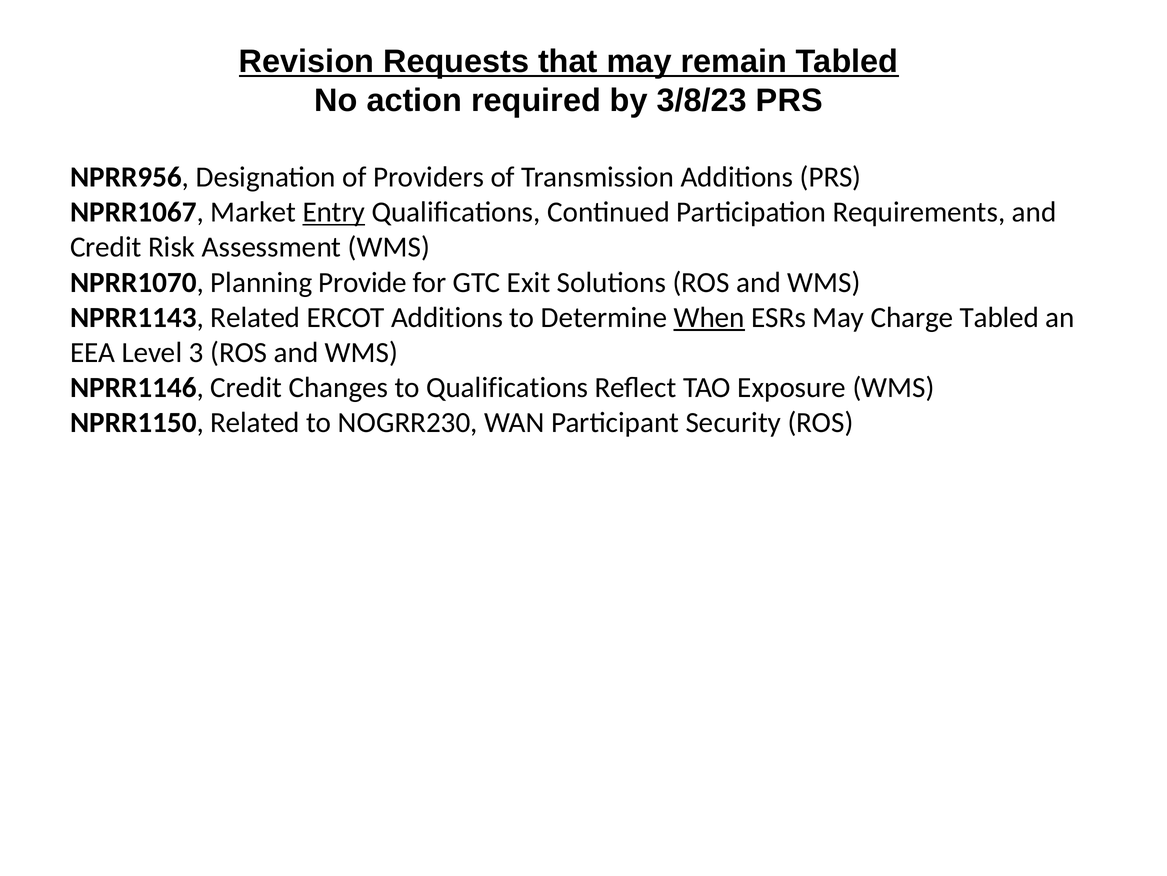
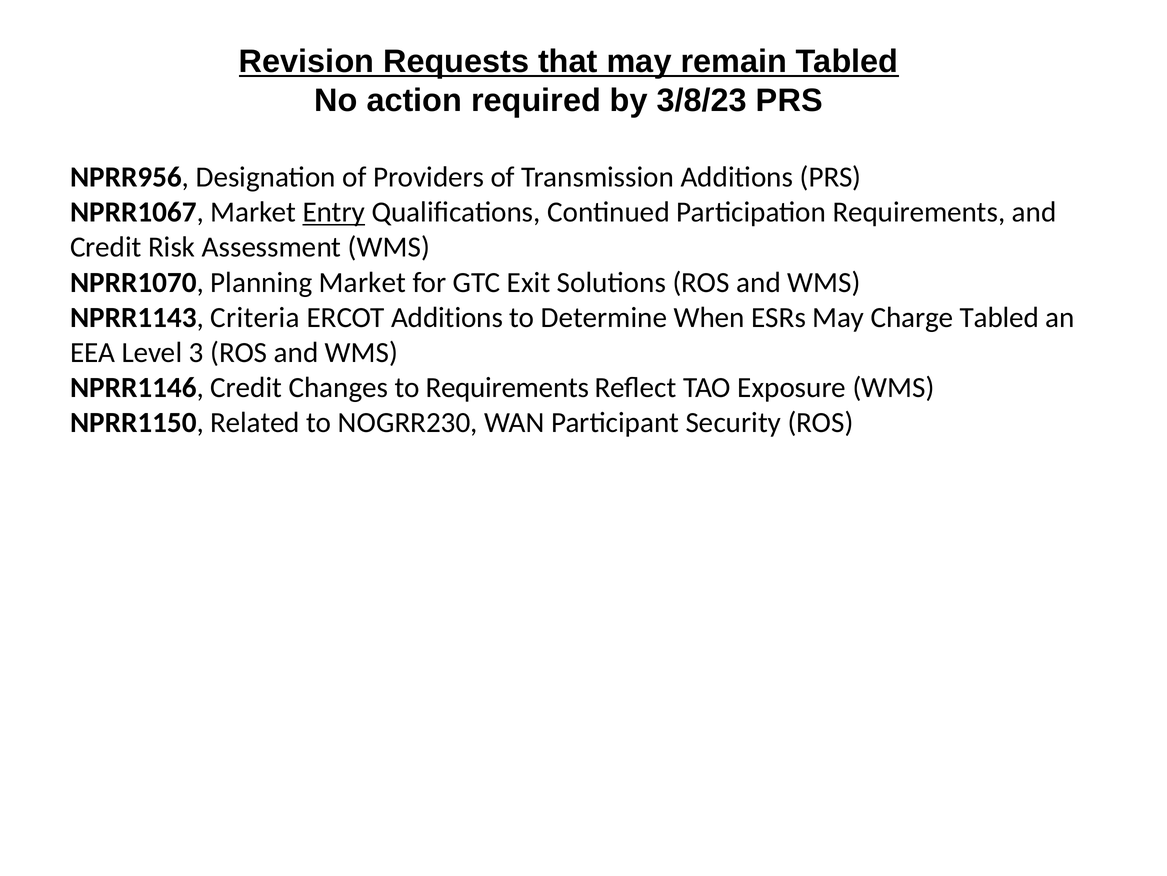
Planning Provide: Provide -> Market (362, 282)
NPRR1143 Related: Related -> Criteria (255, 317)
When underline: present -> none (709, 317)
to Qualifications: Qualifications -> Requirements (507, 387)
